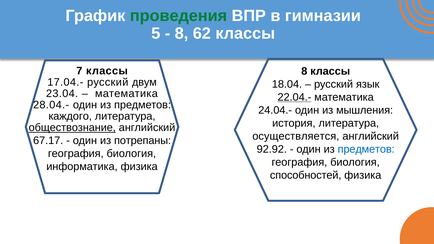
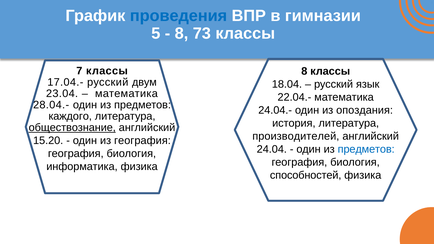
проведения colour: green -> blue (179, 16)
62: 62 -> 73 (202, 33)
22.04.- underline: present -> none (294, 97)
мышления: мышления -> опоздания (365, 110)
осуществляется: осуществляется -> производителей (296, 136)
67.17: 67.17 -> 15.20 (48, 141)
из потрепаны: потрепаны -> география (142, 141)
92.92: 92.92 -> 24.04 (272, 149)
